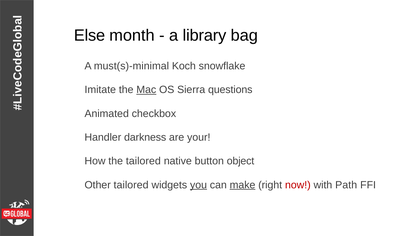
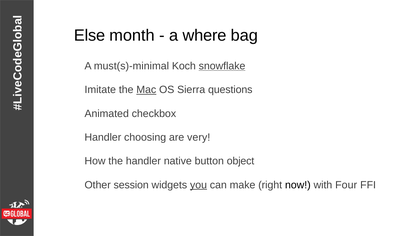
library: library -> where (204, 36)
snowflake underline: none -> present (222, 66)
darkness: darkness -> choosing (145, 137)
your: your -> very (199, 137)
the tailored: tailored -> handler (143, 161)
Other tailored: tailored -> session (131, 185)
make underline: present -> none (243, 185)
now colour: red -> black (298, 185)
Path: Path -> Four (346, 185)
